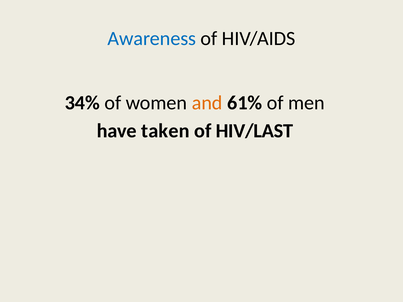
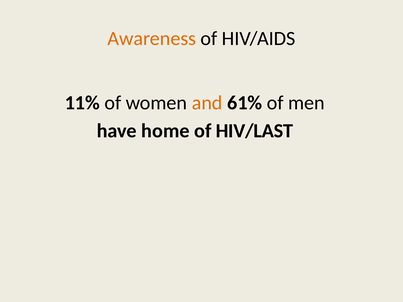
Awareness colour: blue -> orange (152, 39)
34%: 34% -> 11% (82, 103)
taken: taken -> home (165, 131)
